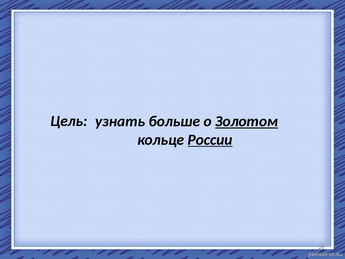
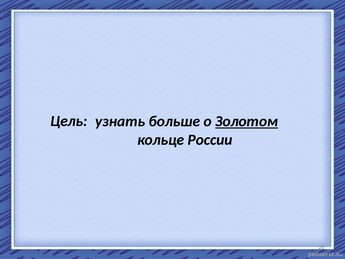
России underline: present -> none (210, 140)
